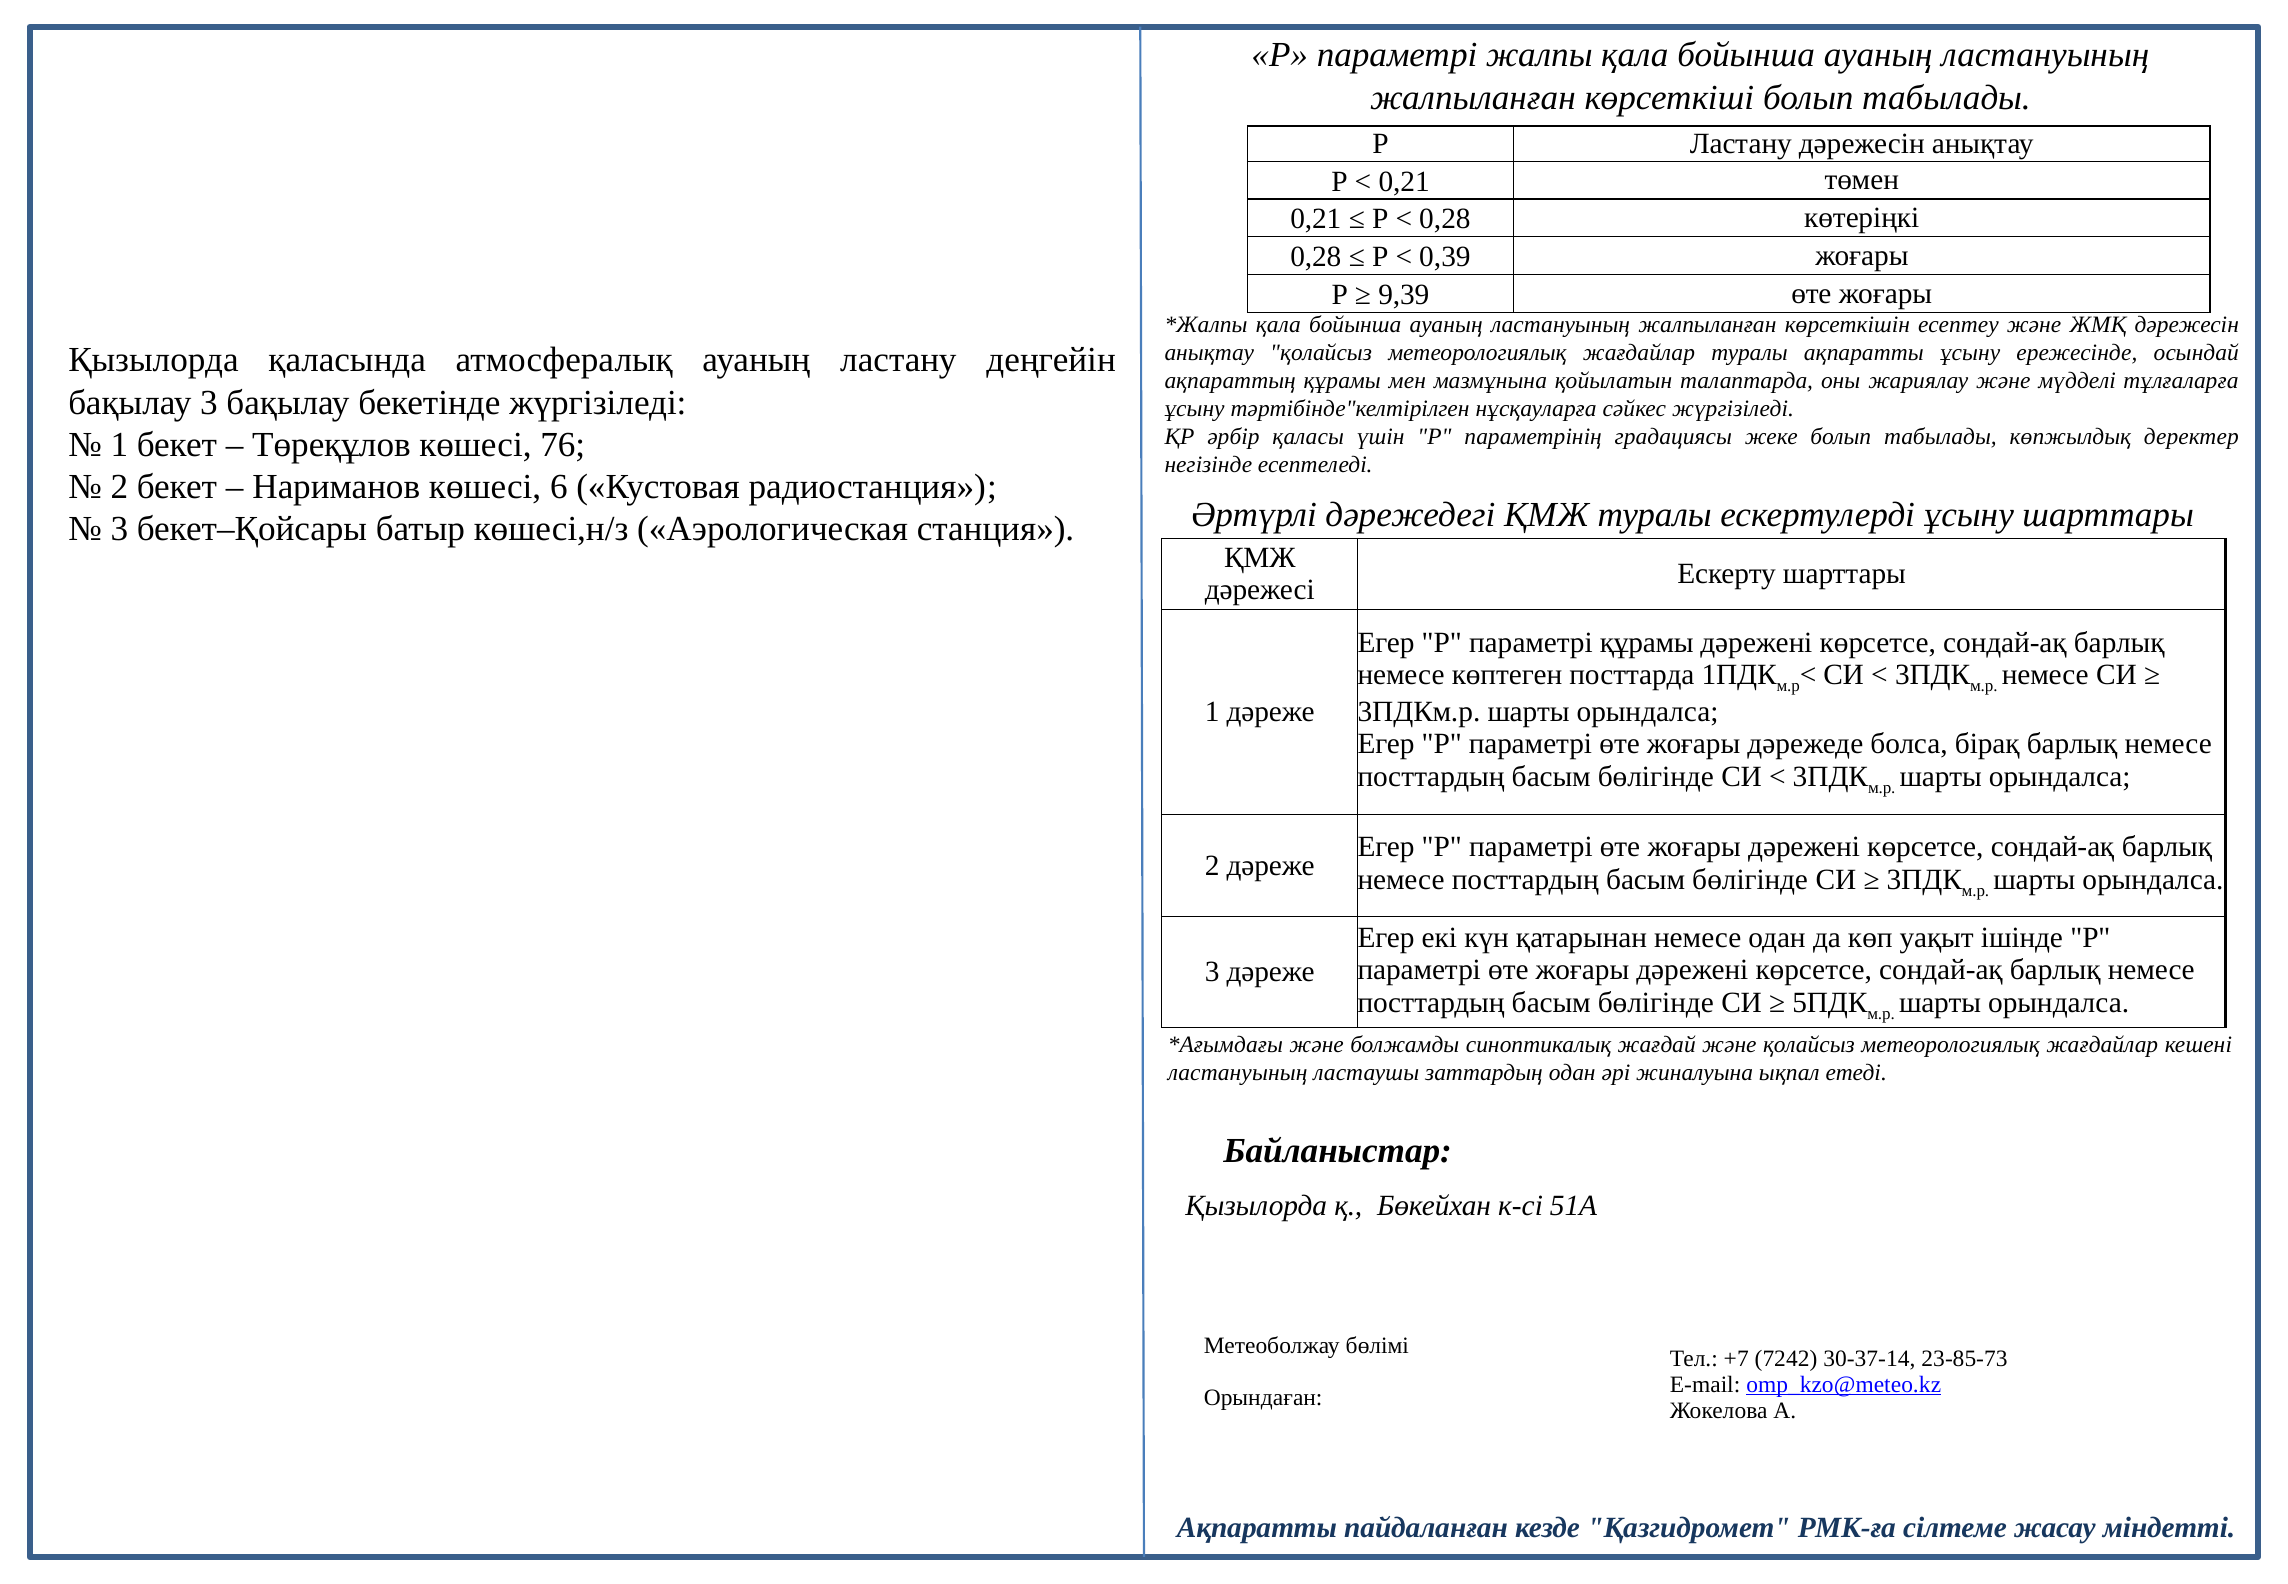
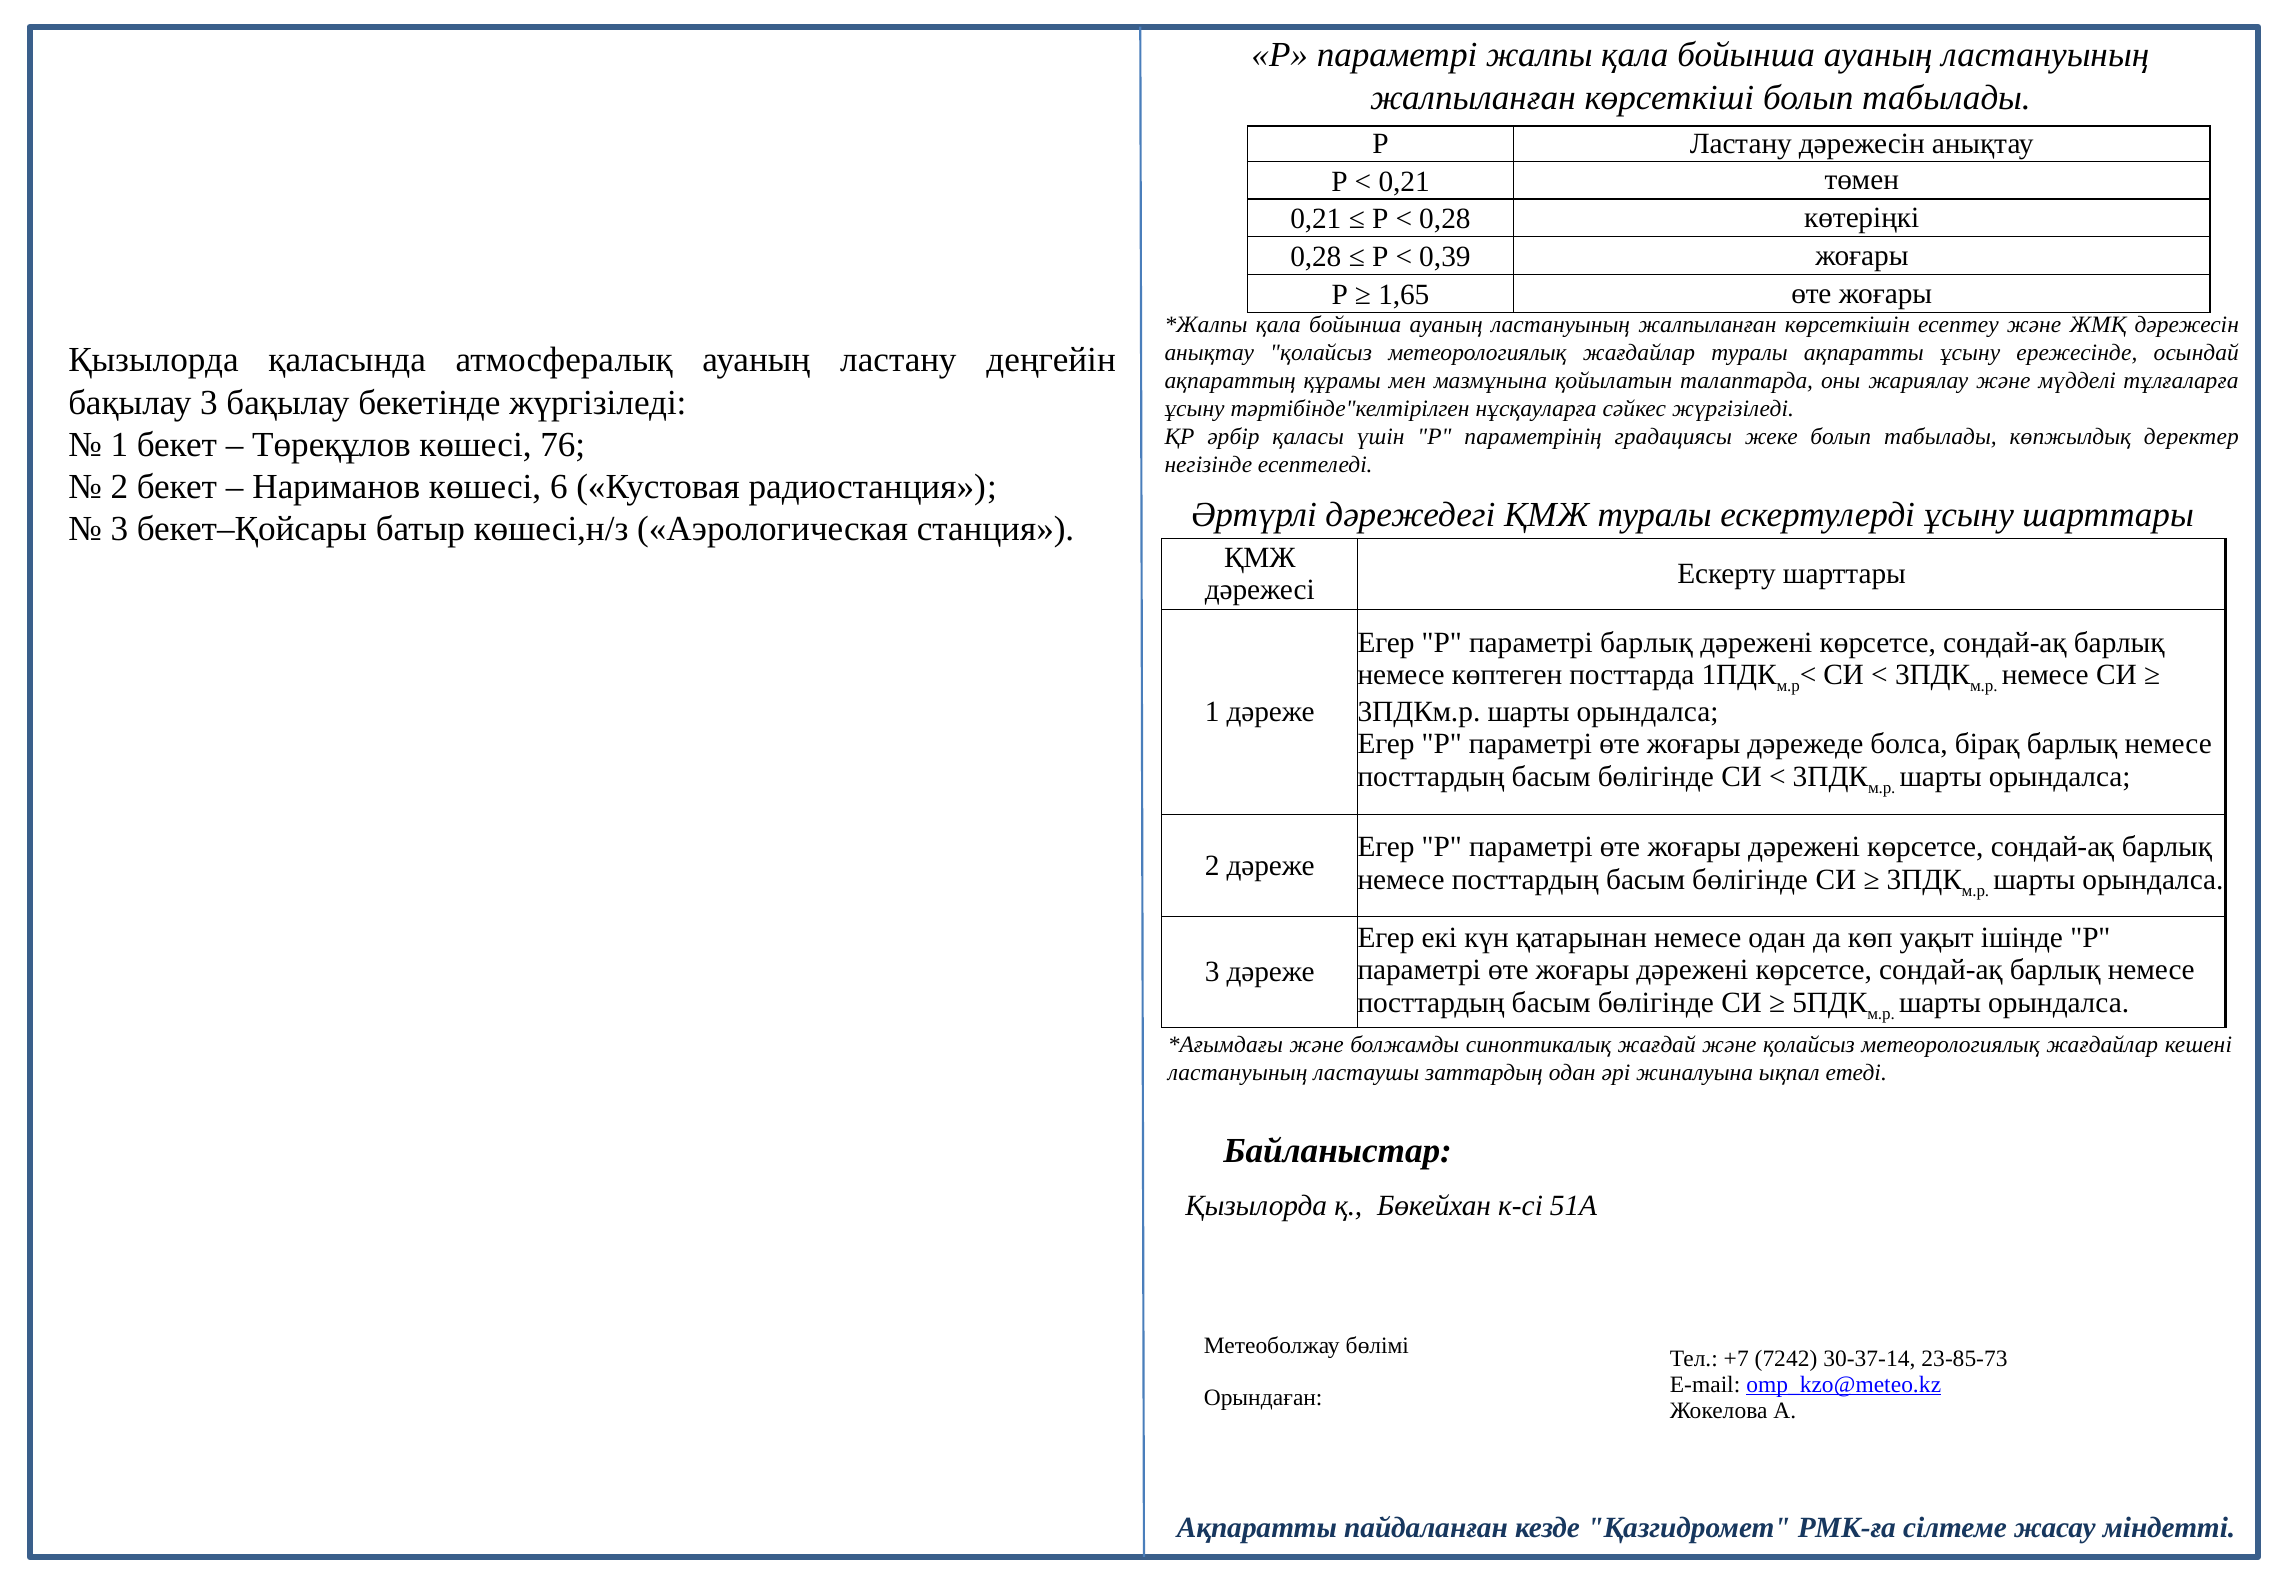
9,39: 9,39 -> 1,65 (1404, 295)
параметрі құрамы: құрамы -> барлық (1646, 643)
